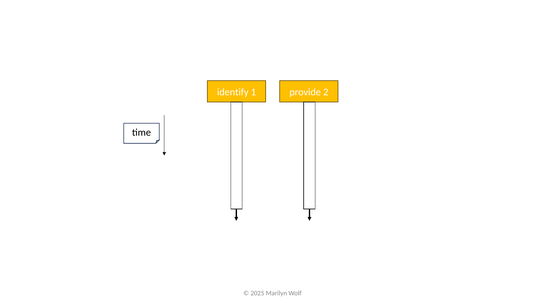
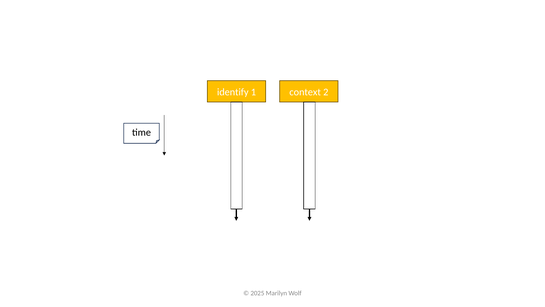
provide: provide -> context (305, 92)
